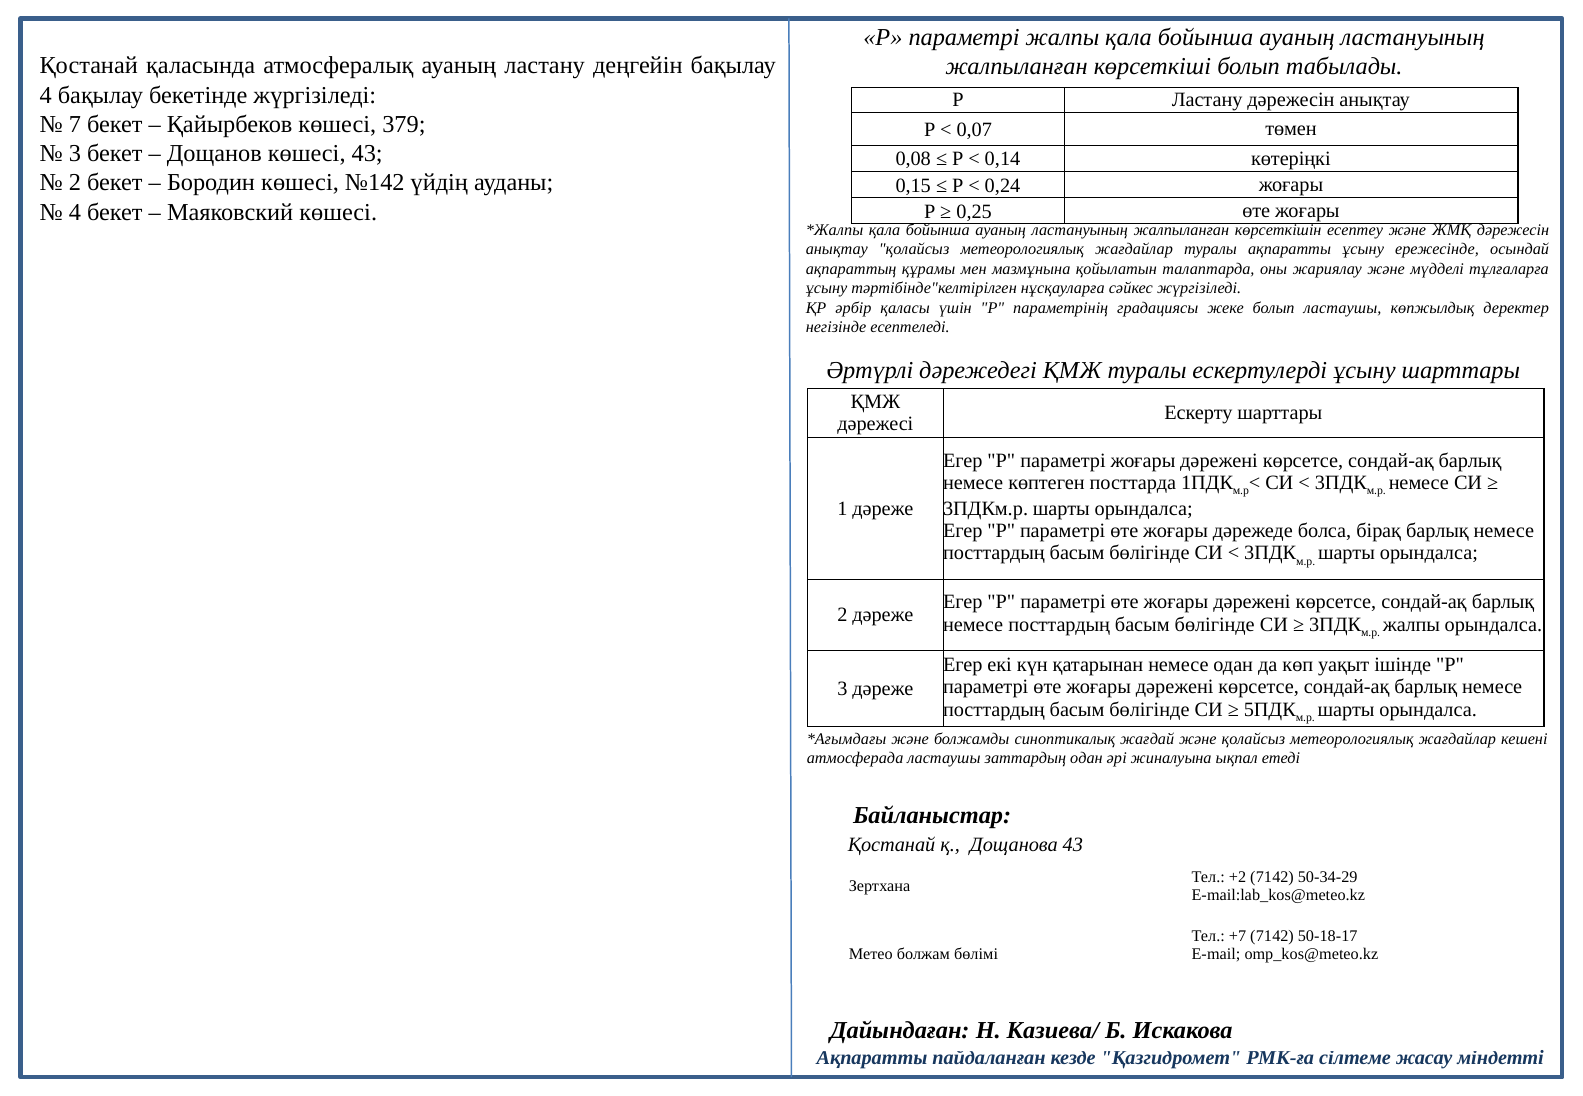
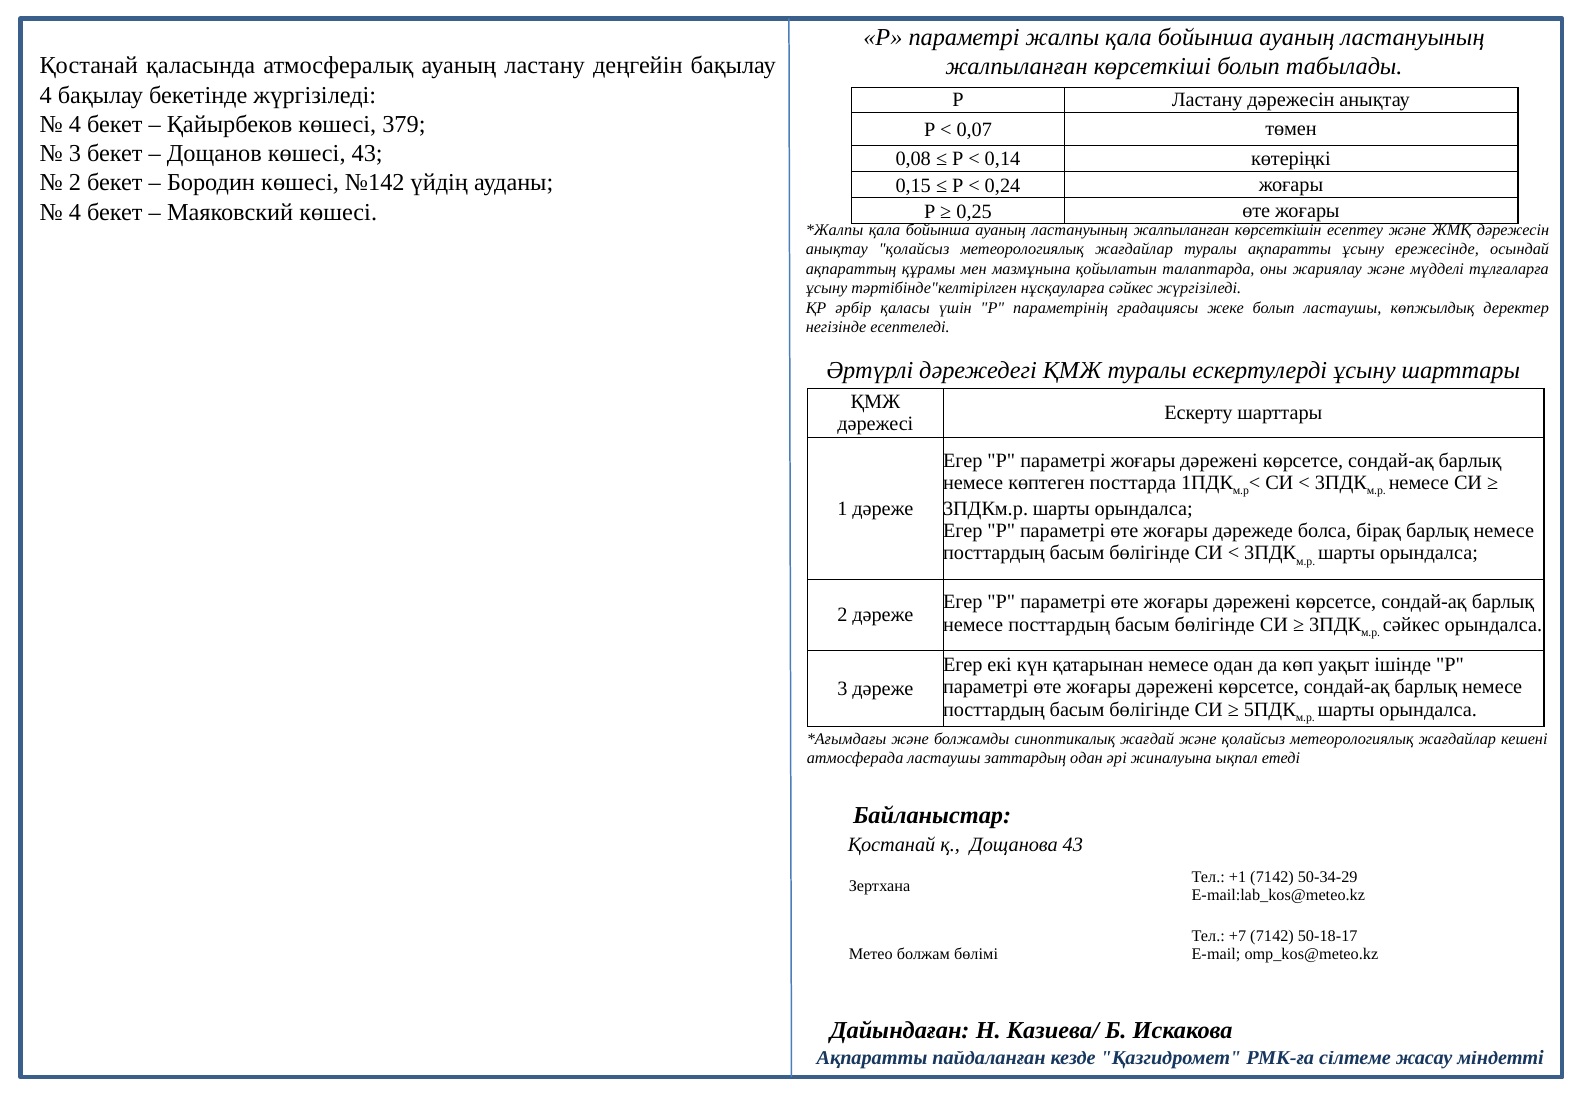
7: 7 -> 4 (75, 124)
жалпы: жалпы -> сәйкес (1411, 624)
+2: +2 -> +1 (1238, 877)
